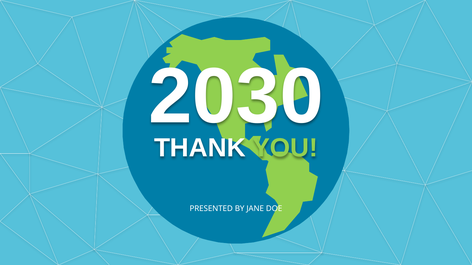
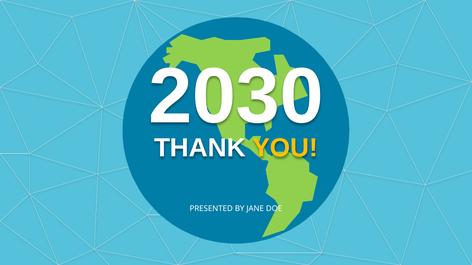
YOU colour: light green -> yellow (285, 148)
